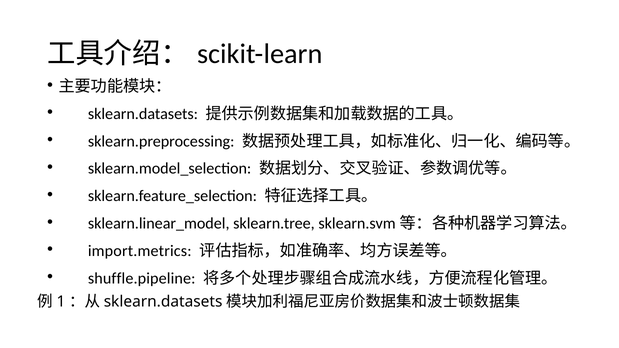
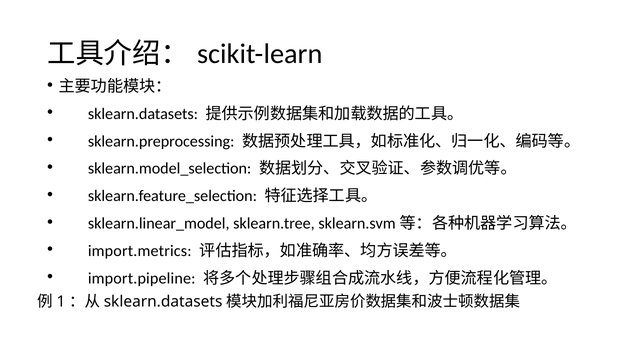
shuffle.pipeline: shuffle.pipeline -> import.pipeline (142, 278)
